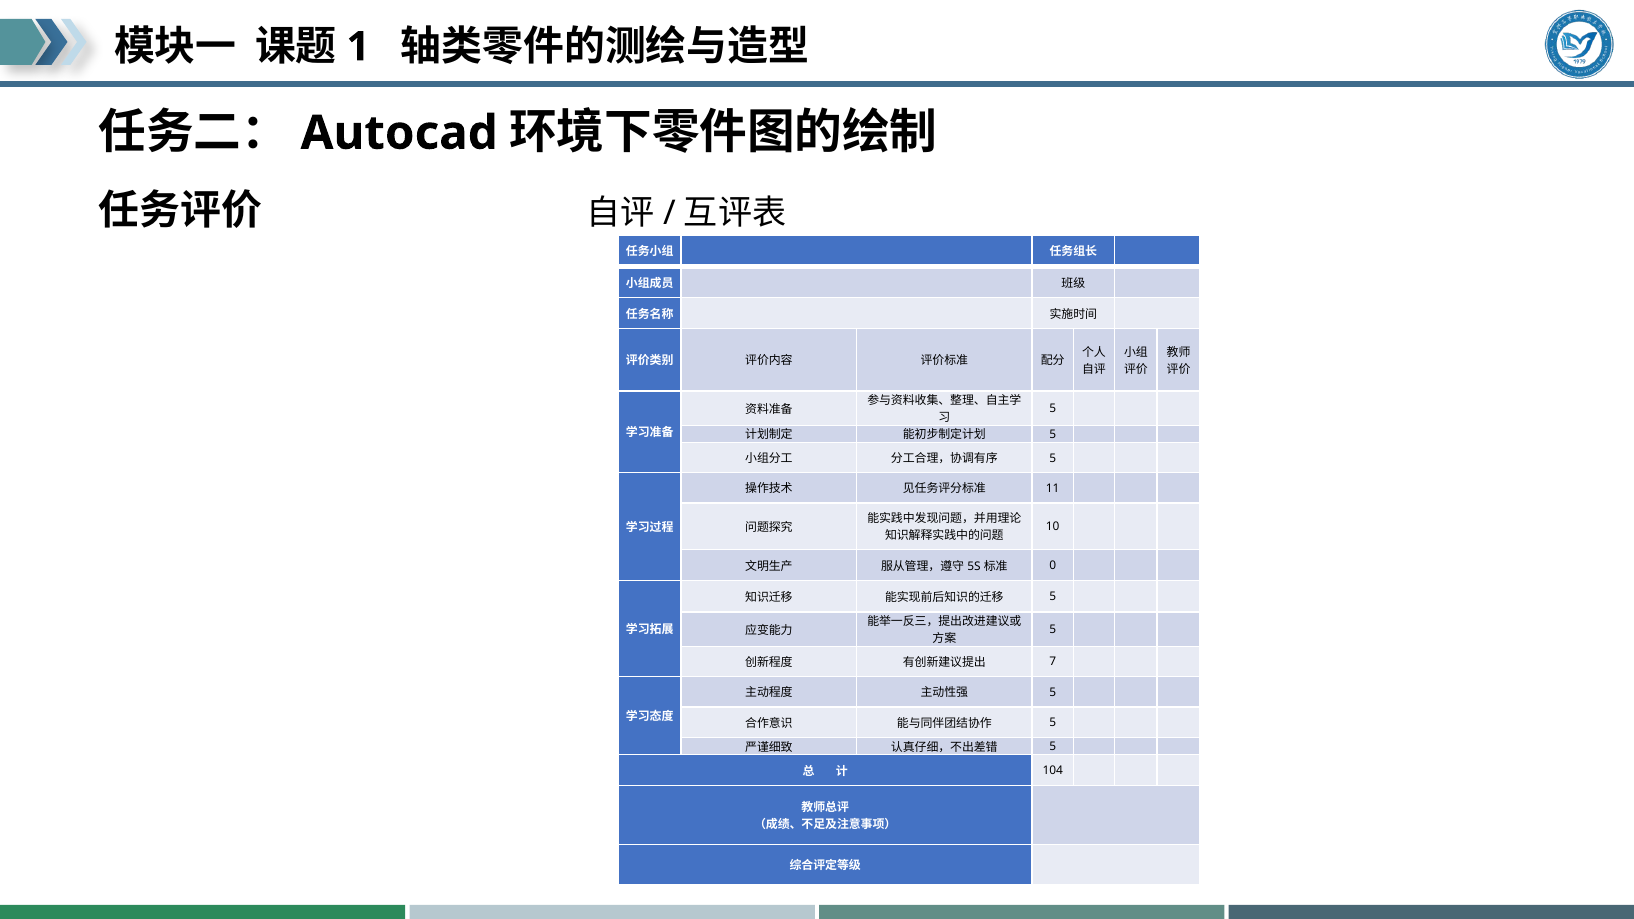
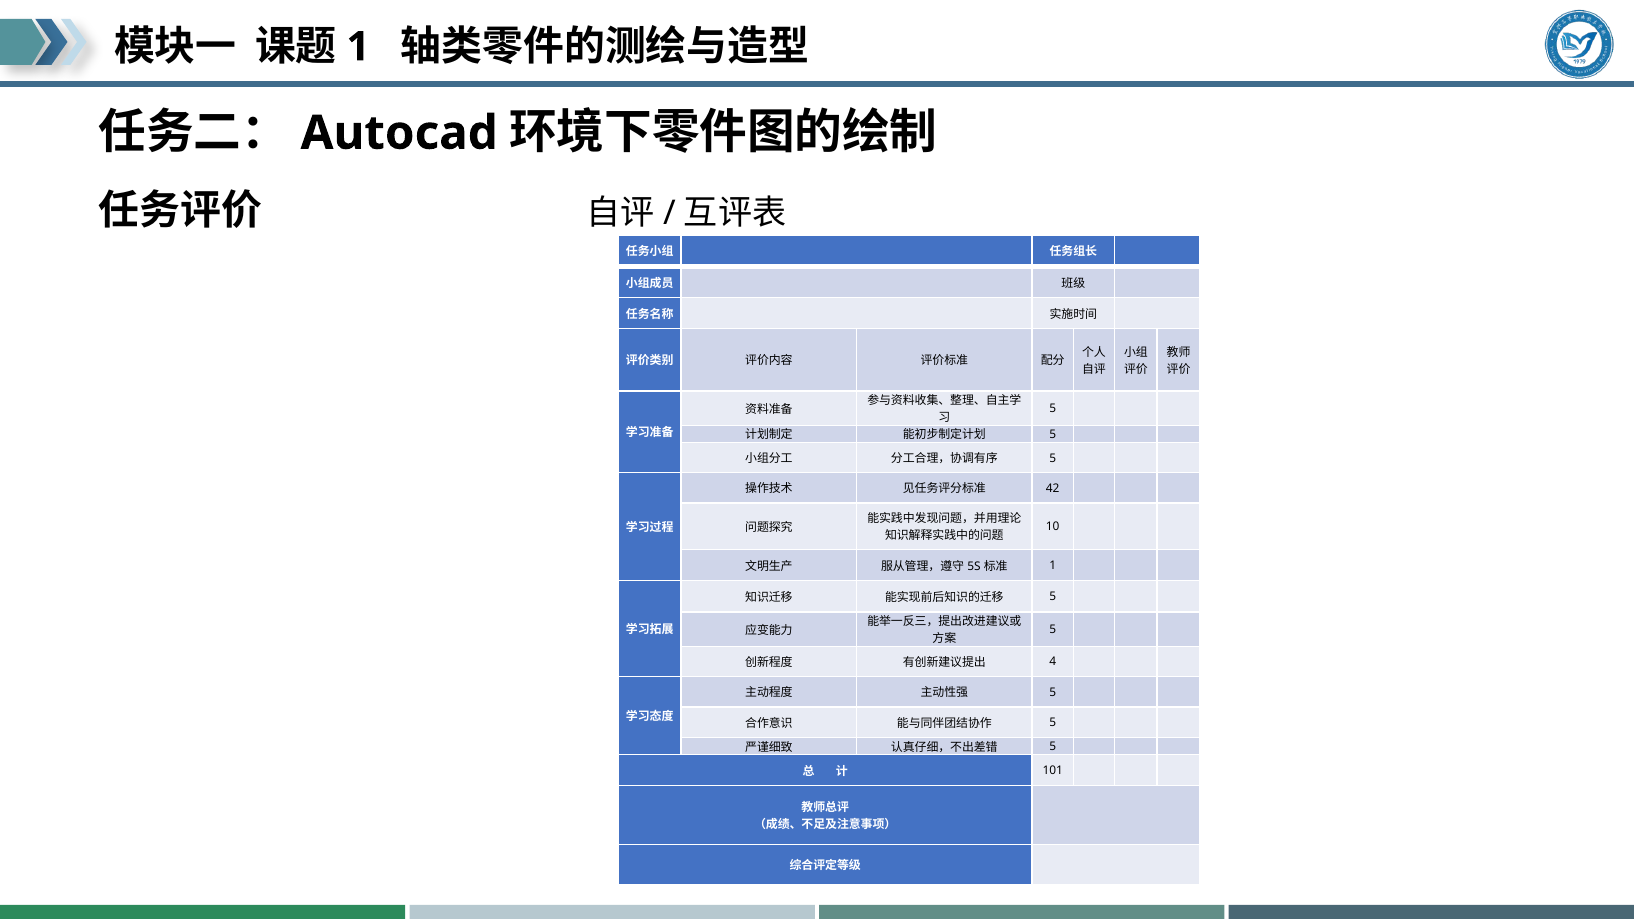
11: 11 -> 42 (1053, 488)
0: 0 -> 1 (1053, 566)
7: 7 -> 4 (1053, 662)
104: 104 -> 101 (1053, 771)
